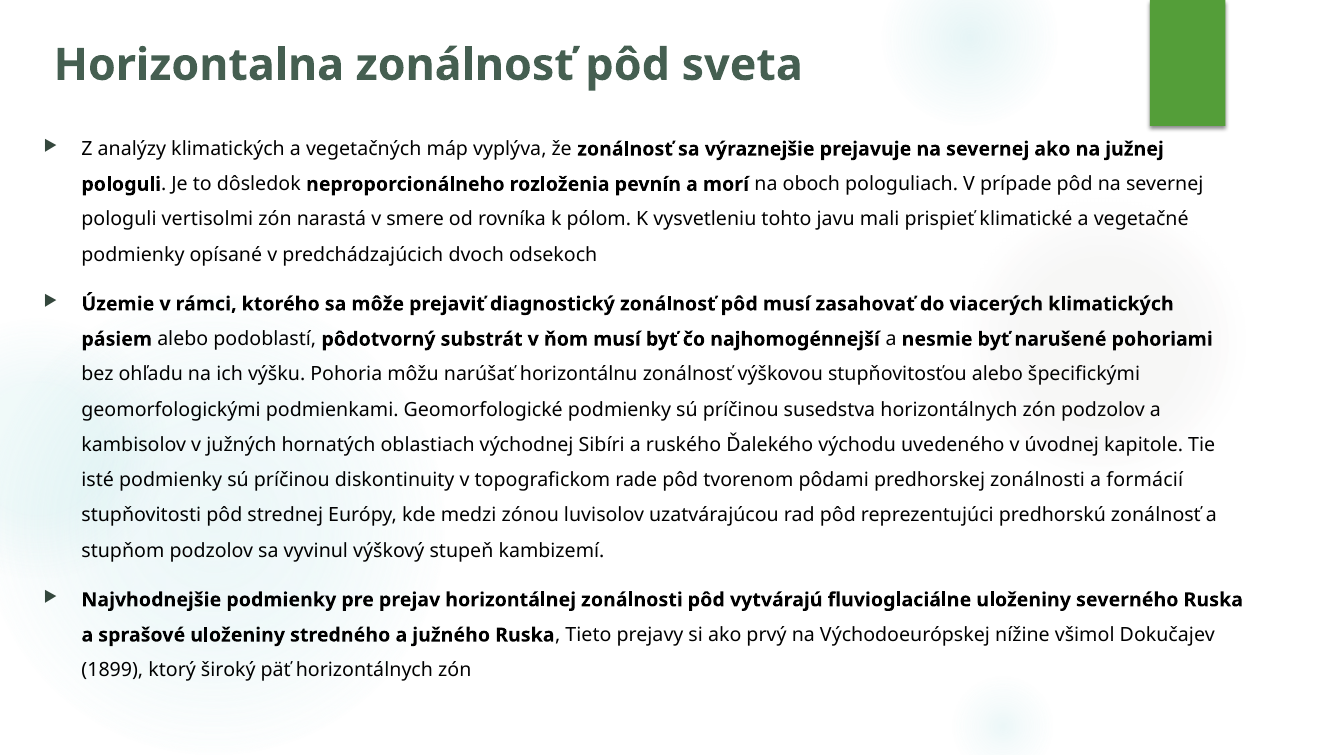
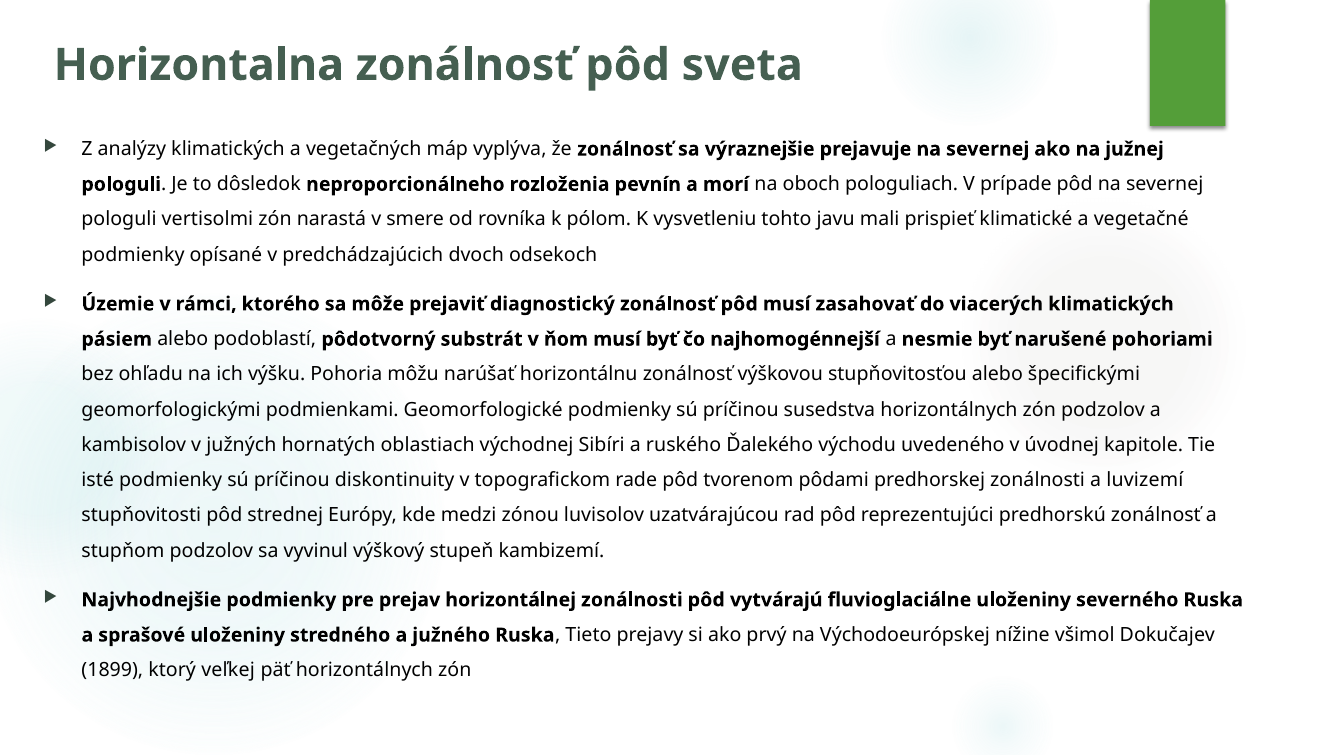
formácií: formácií -> luvizemí (1145, 480)
široký: široký -> veľkej (228, 671)
